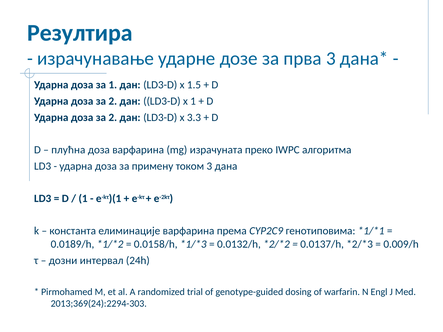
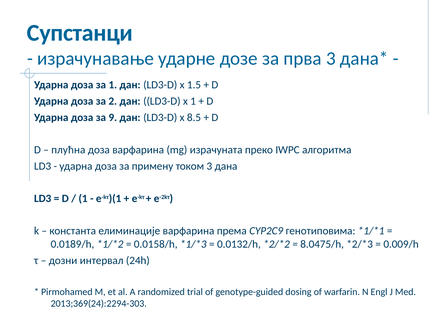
Резултира: Резултира -> Супстанци (80, 33)
2: 2 -> 9 (113, 118)
3.3: 3.3 -> 8.5 (194, 118)
0.0137/h: 0.0137/h -> 8.0475/h (322, 244)
